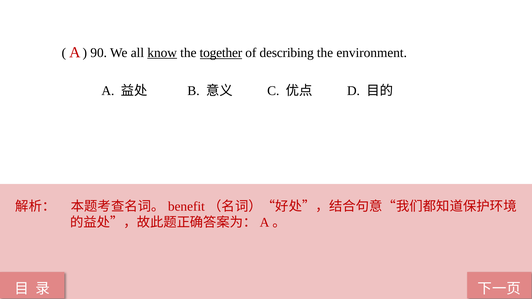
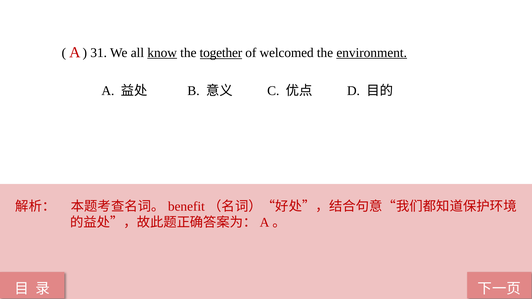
90: 90 -> 31 (99, 53)
describing: describing -> welcomed (287, 53)
environment underline: none -> present (372, 53)
